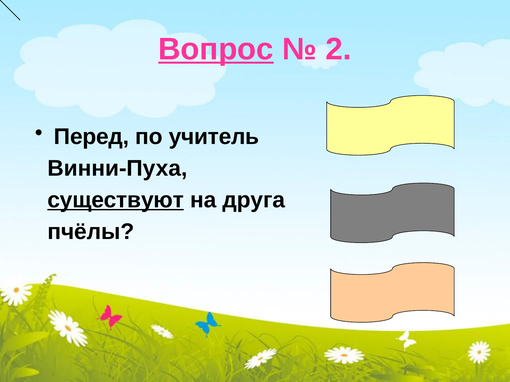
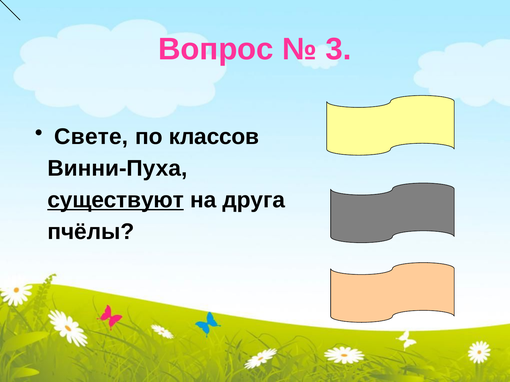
Вопрос underline: present -> none (216, 49)
2: 2 -> 3 (338, 49)
Перед: Перед -> Свете (91, 137)
учитель: учитель -> классов (214, 137)
